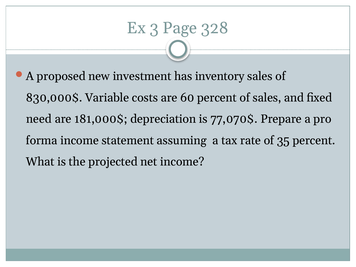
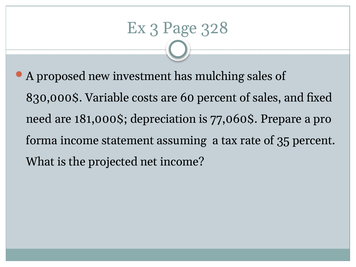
inventory: inventory -> mulching (220, 76)
77,070$: 77,070$ -> 77,060$ (234, 119)
